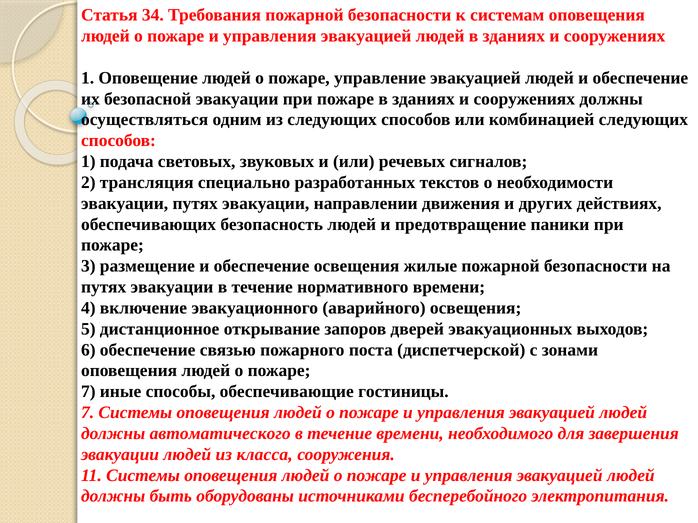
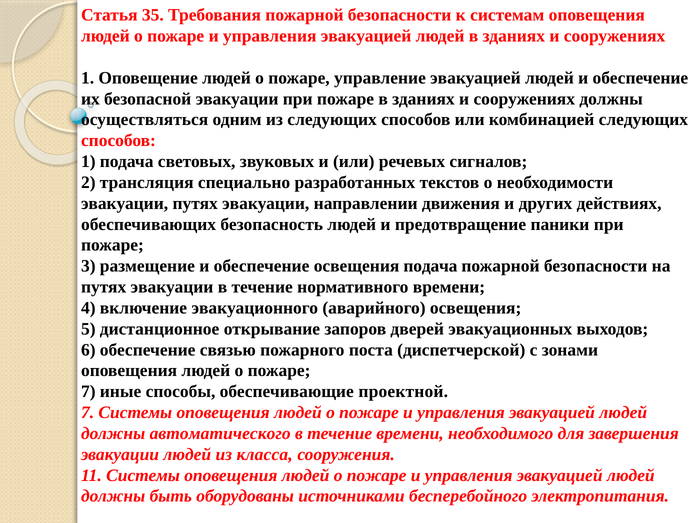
34: 34 -> 35 (153, 15)
освещения жилые: жилые -> подача (430, 266)
гостиницы: гостиницы -> проектной (403, 392)
